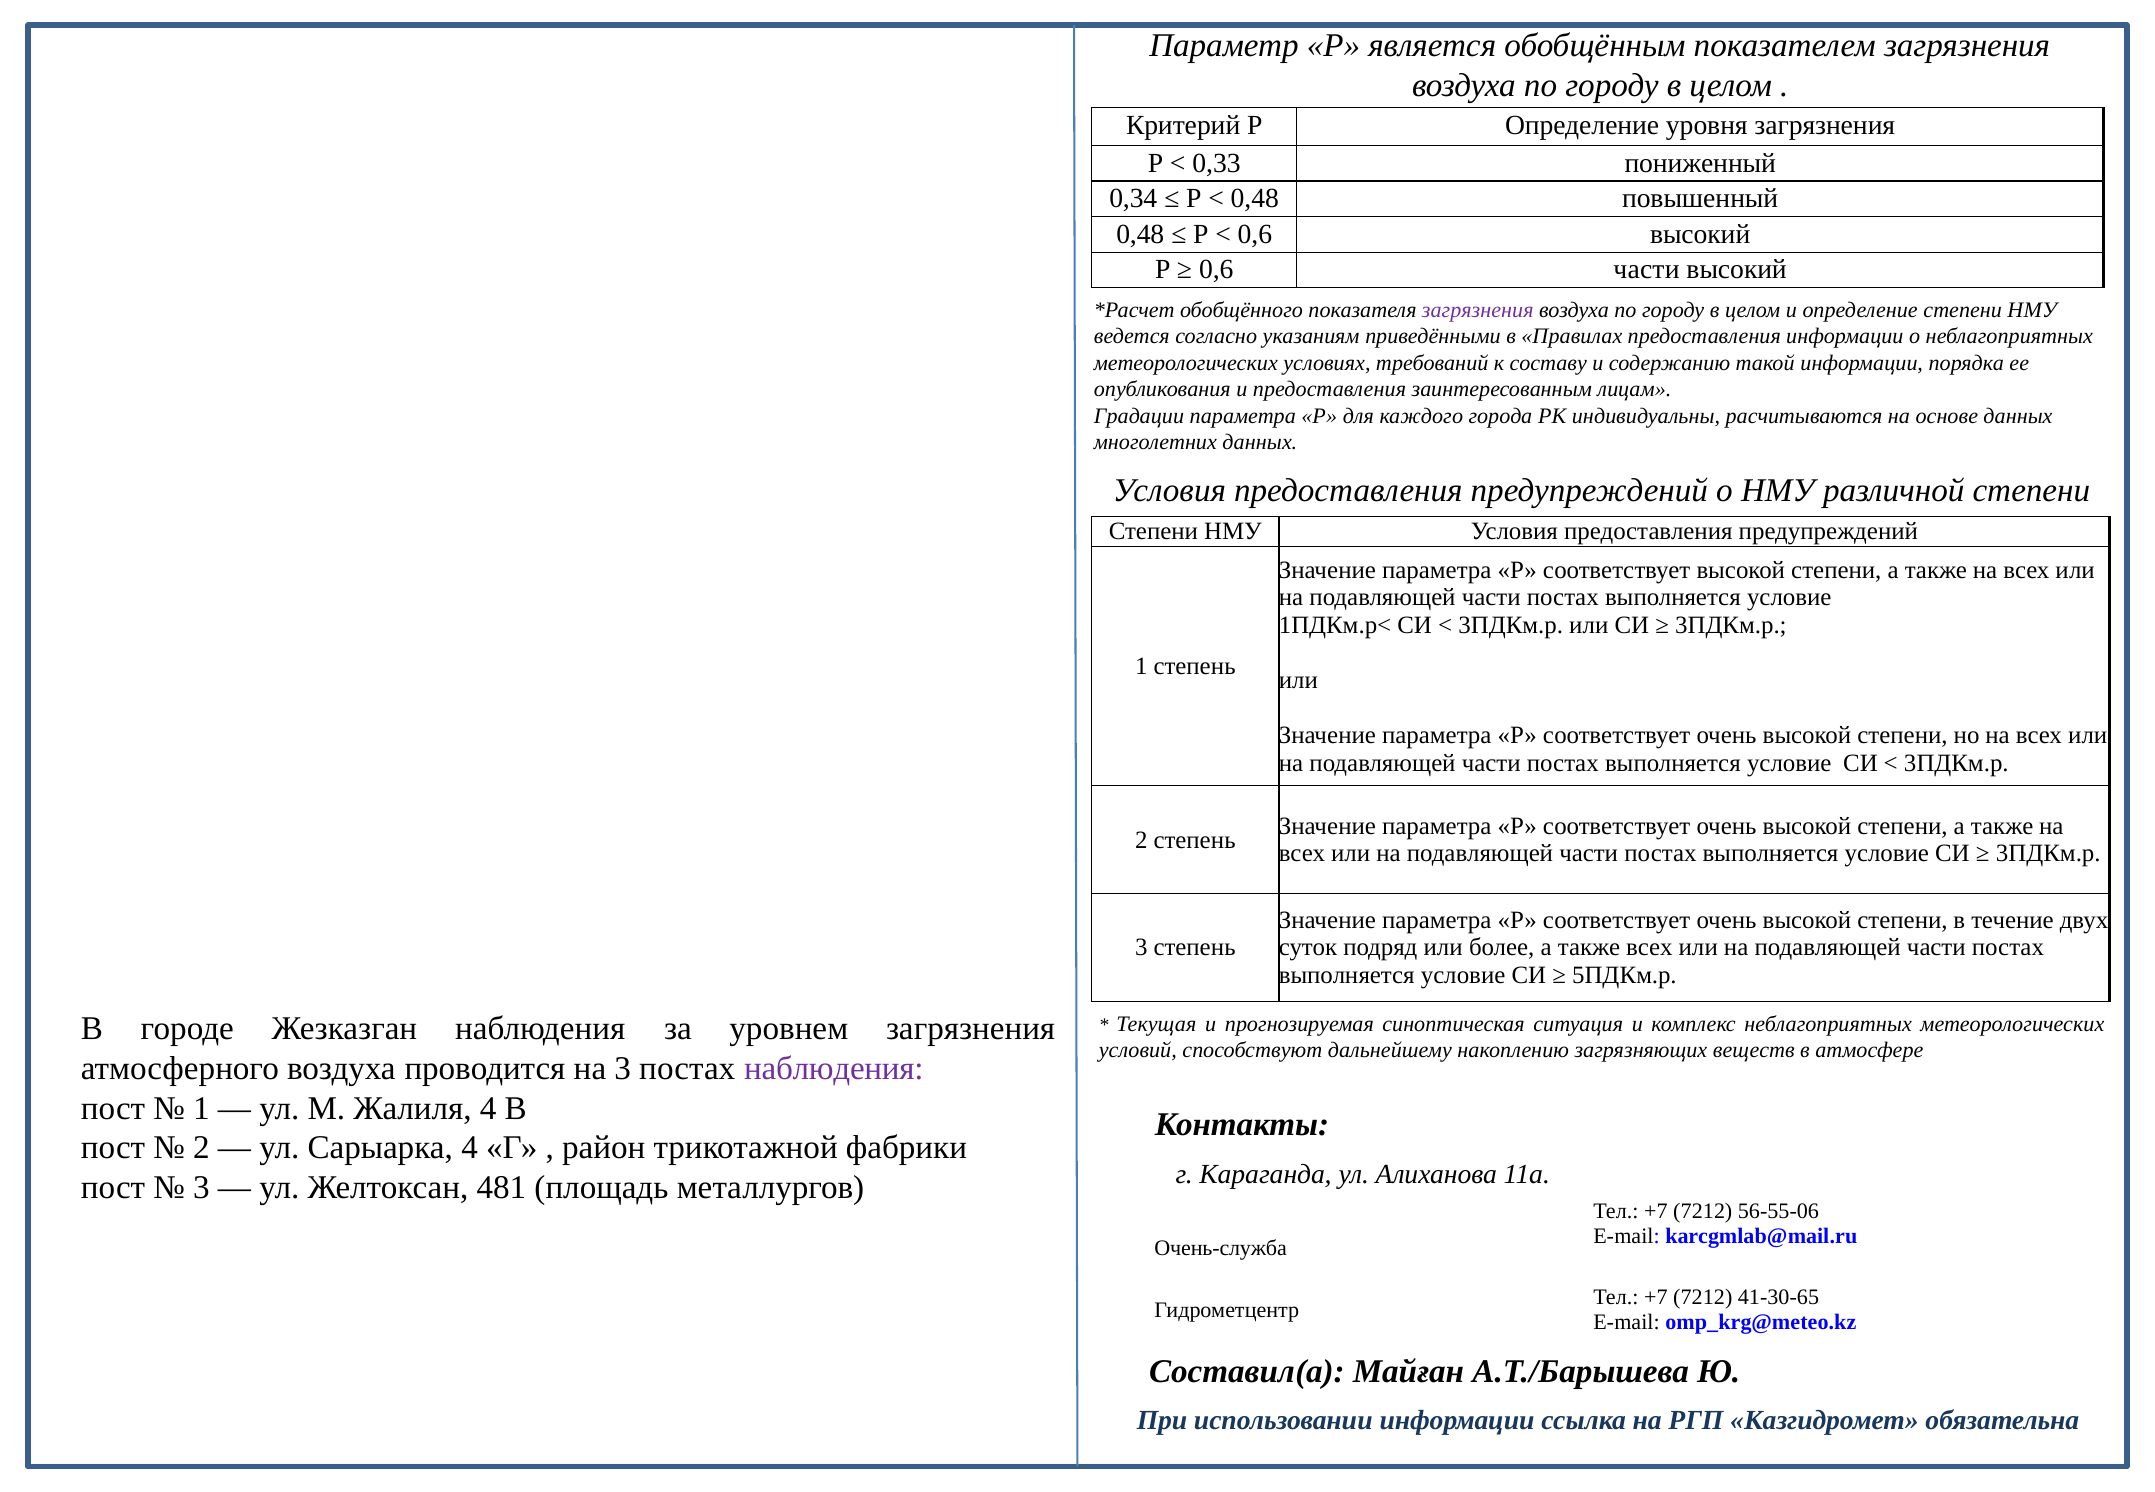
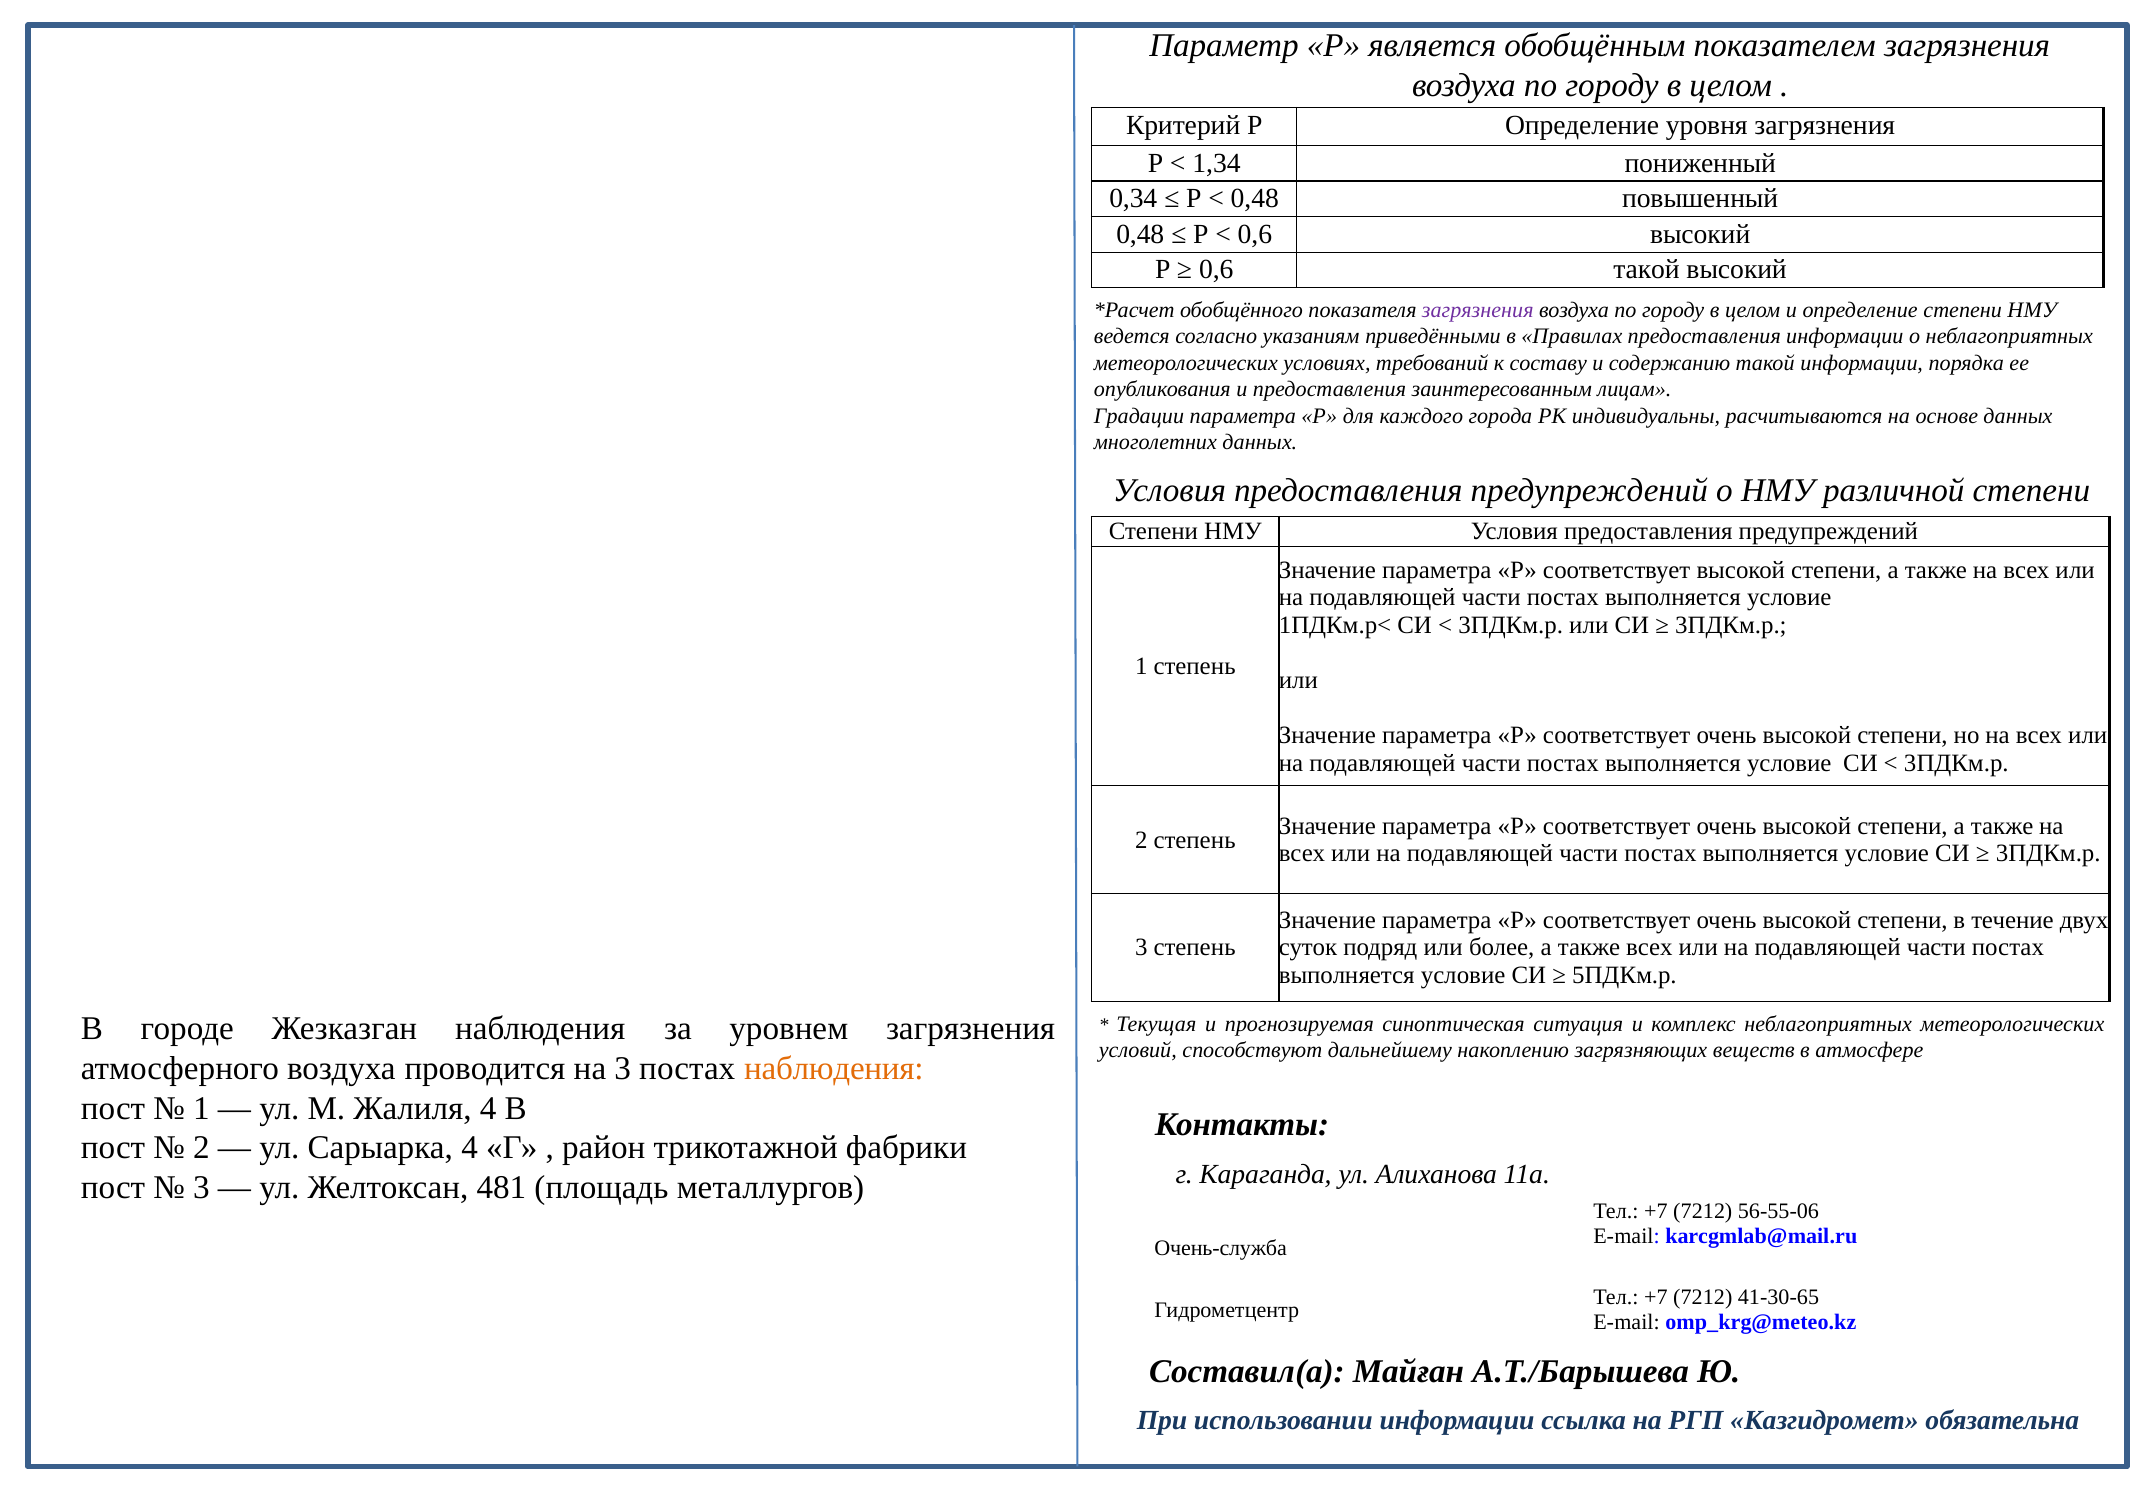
0,33: 0,33 -> 1,34 (1216, 163)
0,6 части: части -> такой (1647, 270)
наблюдения colour: purple -> orange (834, 1068)
